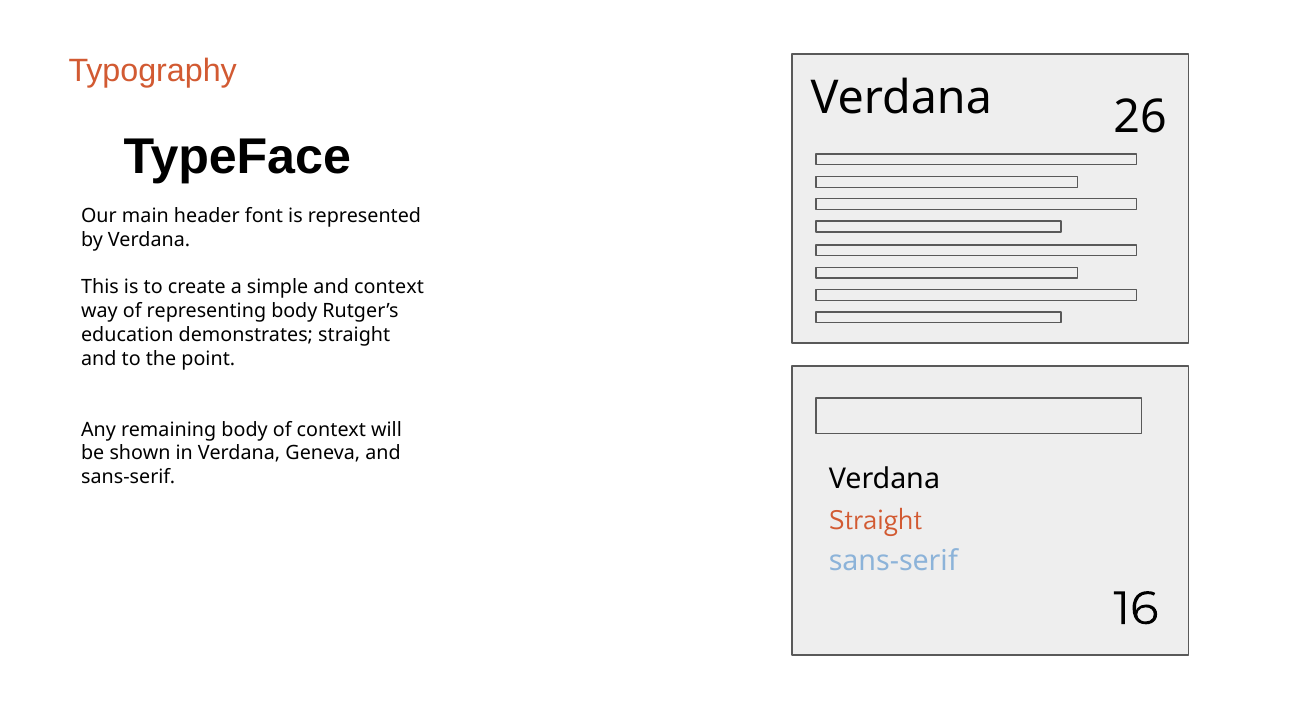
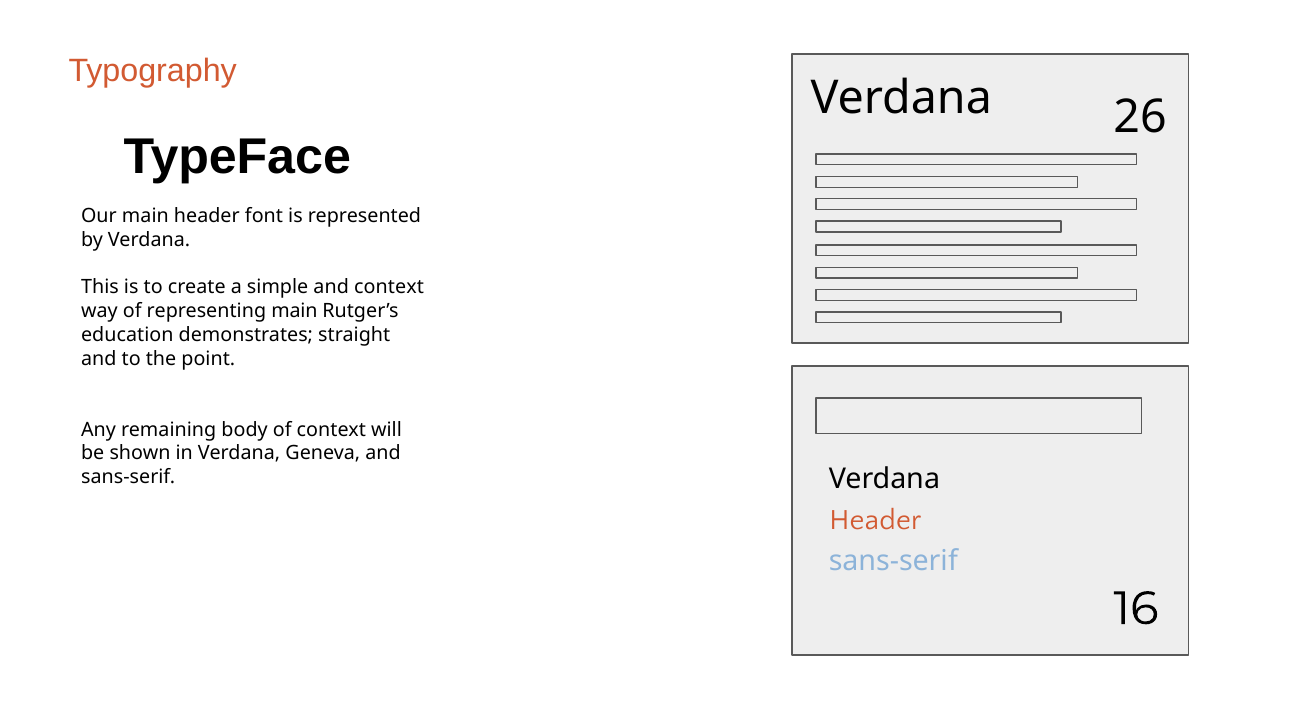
representing body: body -> main (294, 311)
Straight: Straight -> Header (875, 519)
